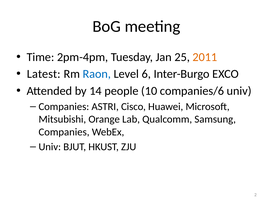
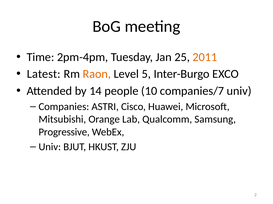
Raon colour: blue -> orange (97, 74)
6: 6 -> 5 (146, 74)
companies/6: companies/6 -> companies/7 (192, 91)
Companies: Companies -> Progressive (64, 132)
